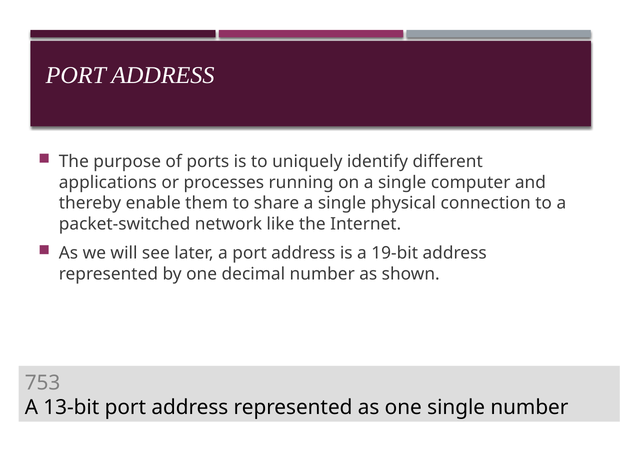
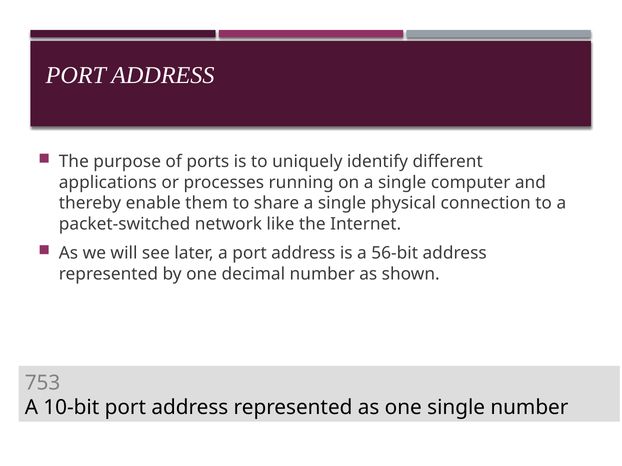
19-bit: 19-bit -> 56-bit (395, 253)
13-bit: 13-bit -> 10-bit (71, 408)
